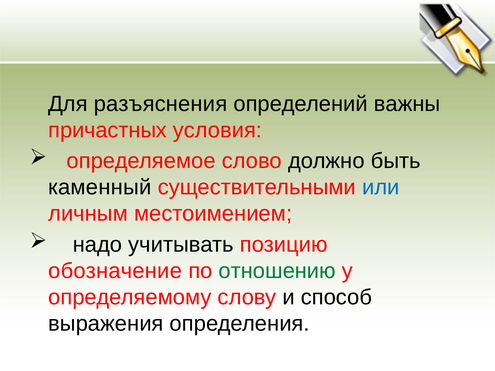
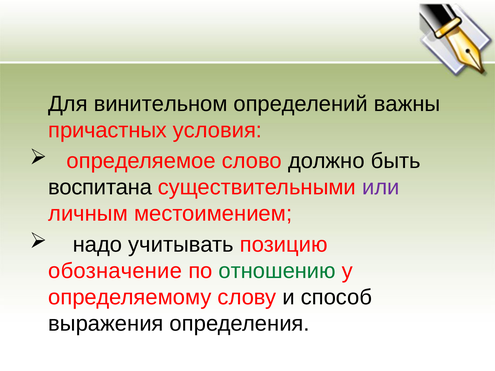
разъяснения: разъяснения -> винительном (161, 104)
каменный: каменный -> воспитана (100, 187)
или colour: blue -> purple (381, 187)
